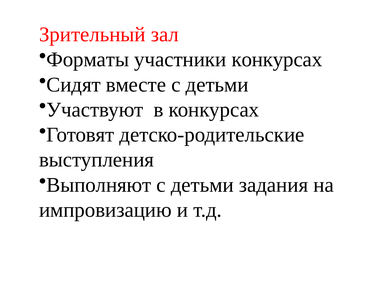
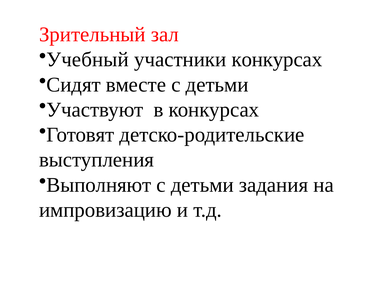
Форматы: Форматы -> Учебный (88, 60)
